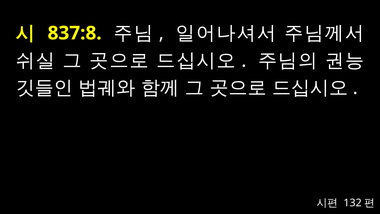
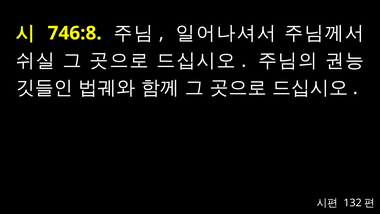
837:8: 837:8 -> 746:8 (75, 33)
